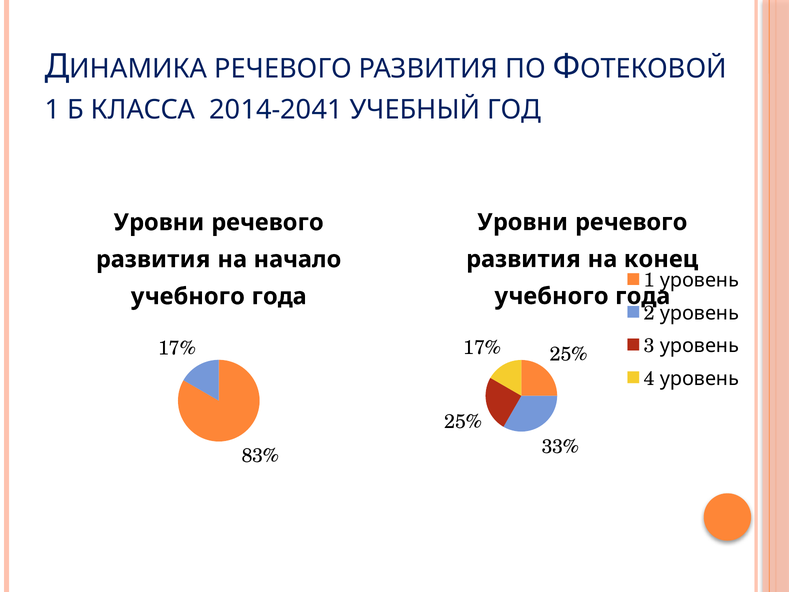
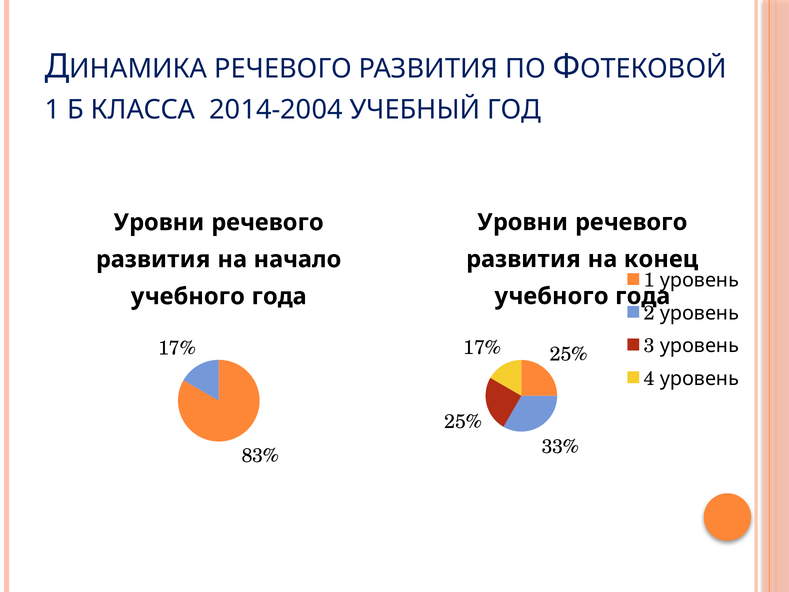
2014-2041: 2014-2041 -> 2014-2004 (276, 110)
